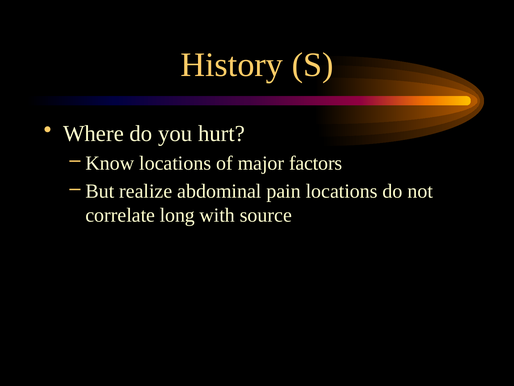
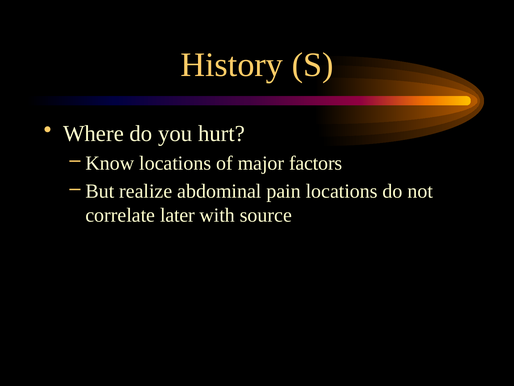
long: long -> later (177, 215)
